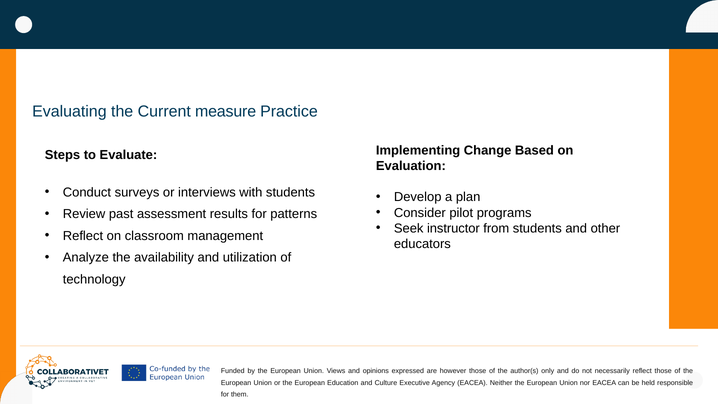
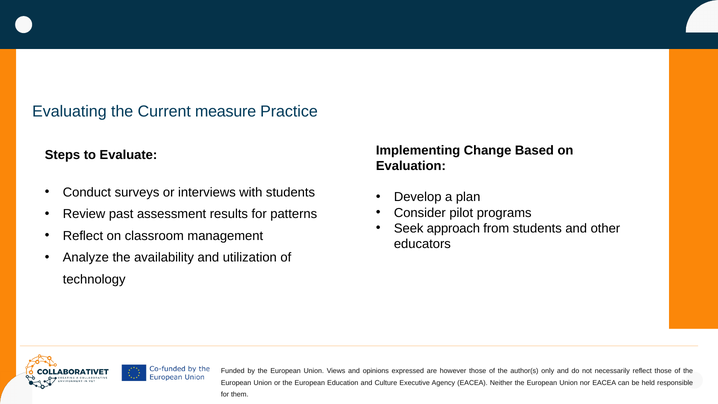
instructor: instructor -> approach (453, 228)
